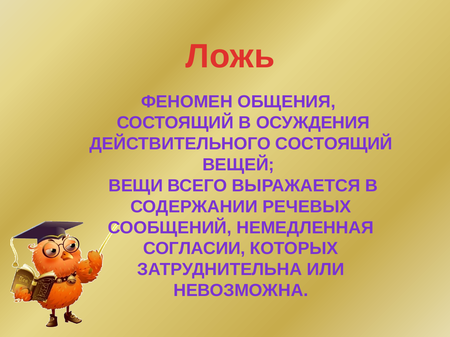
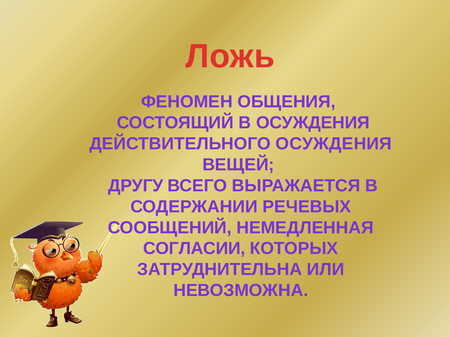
ДЕЙСТВИТЕЛЬНОГО СОСТОЯЩИЙ: СОСТОЯЩИЙ -> ОСУЖДЕНИЯ (334, 144)
ВЕЩИ: ВЕЩИ -> ДРУГУ (136, 186)
